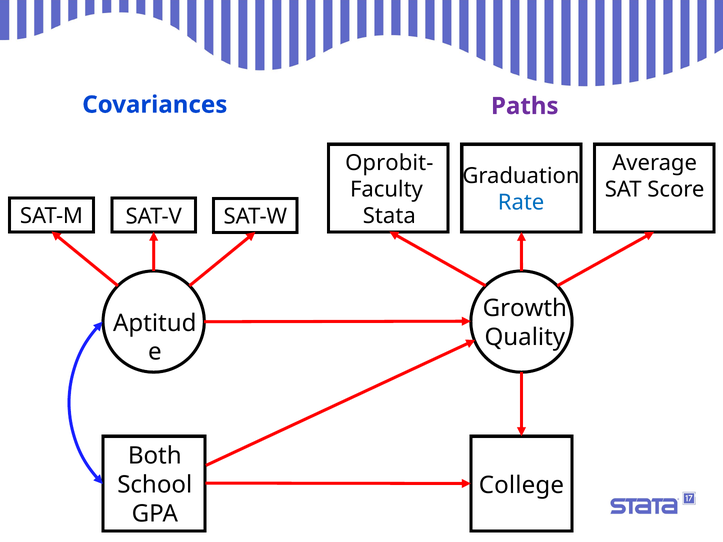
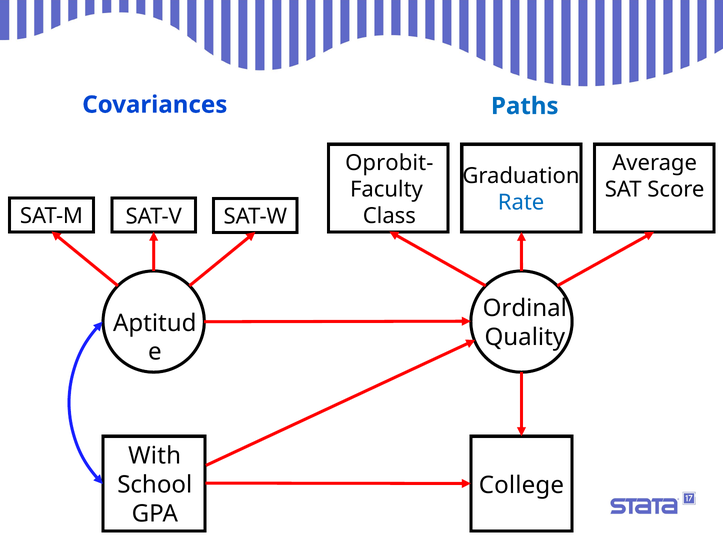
Paths colour: purple -> blue (525, 106)
Stata: Stata -> Class (389, 216)
Growth: Growth -> Ordinal (525, 309)
Both: Both -> With (155, 456)
